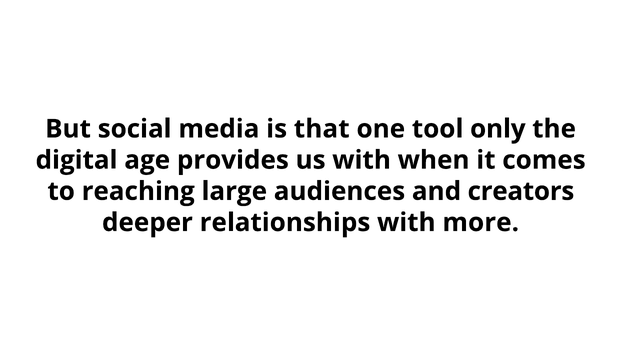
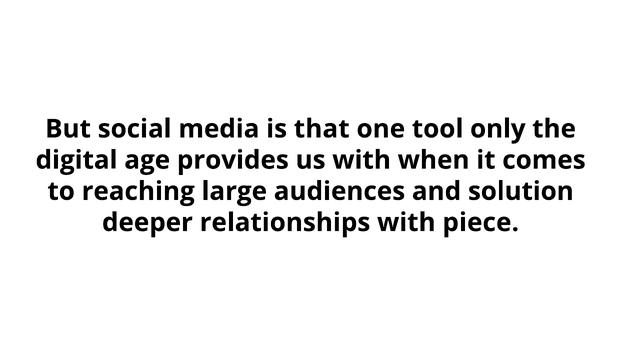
creators: creators -> solution (521, 192)
more: more -> piece (481, 223)
